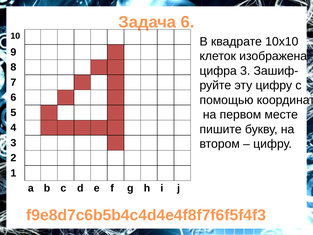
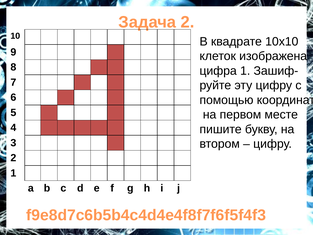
Задача 6: 6 -> 2 (188, 22)
цифра 3: 3 -> 1 (245, 71)
